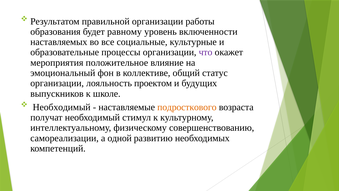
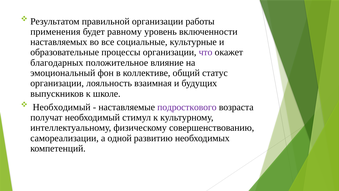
образования: образования -> применения (55, 32)
мероприятия: мероприятия -> благодарных (57, 63)
проектом: проектом -> взаимная (153, 83)
подросткового colour: orange -> purple (187, 107)
